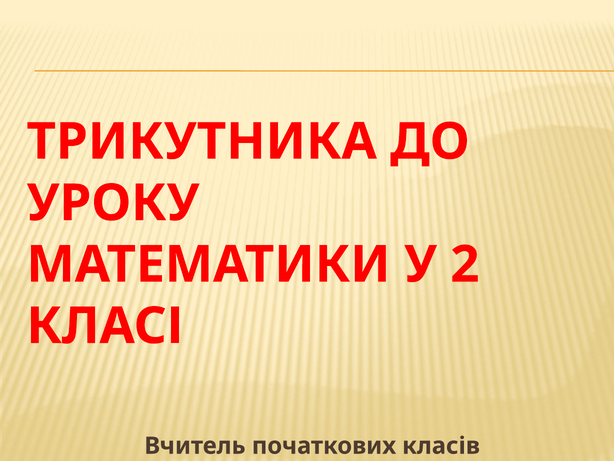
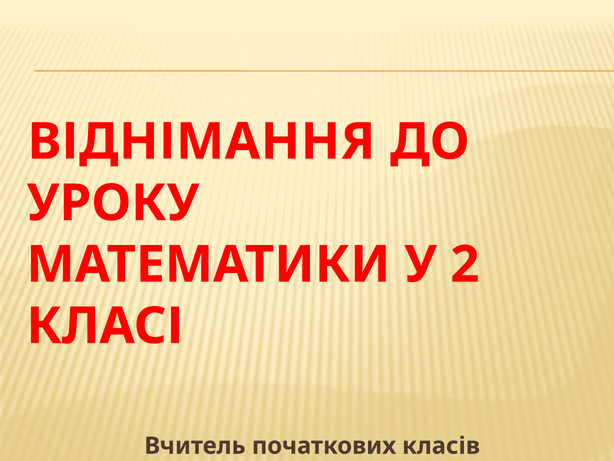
ТРИКУТНИКА: ТРИКУТНИКА -> ВІДНІМАННЯ (201, 142)
